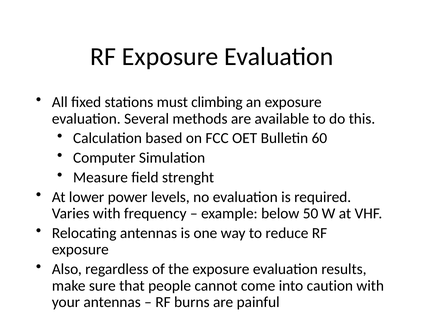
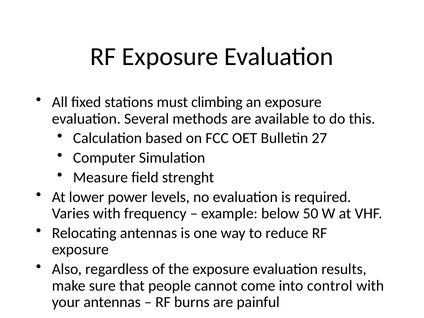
60: 60 -> 27 (319, 138)
caution: caution -> control (330, 286)
